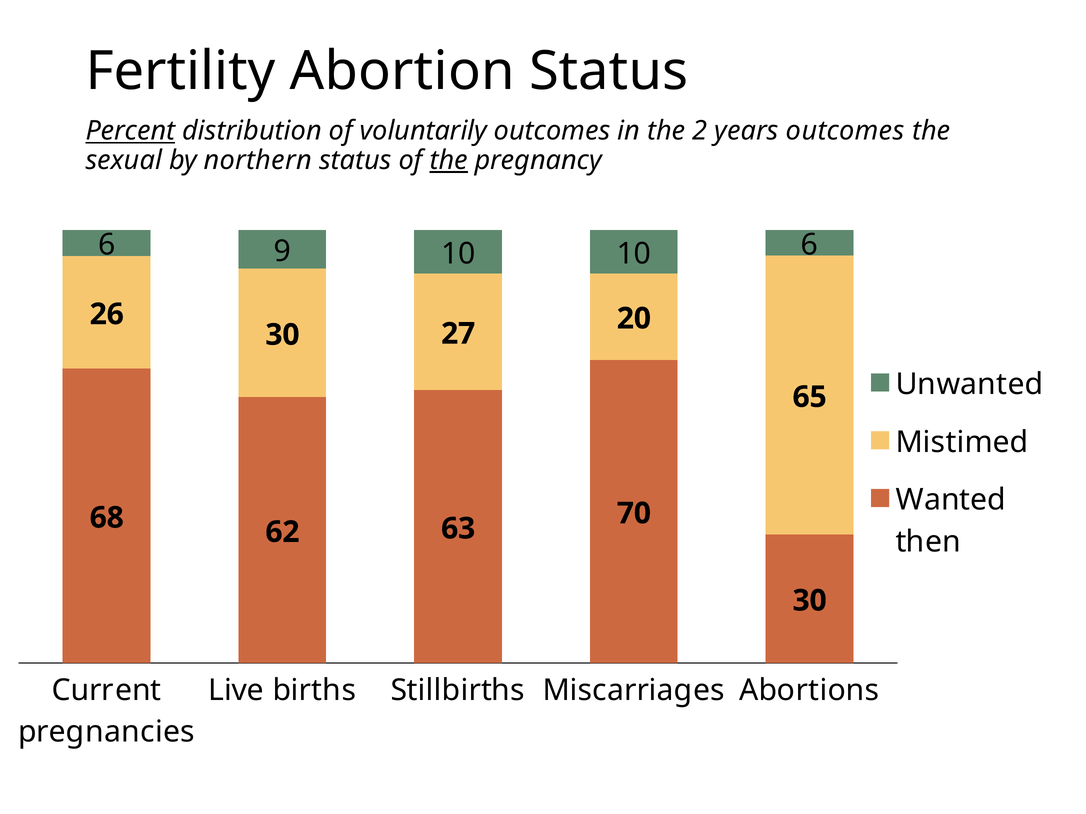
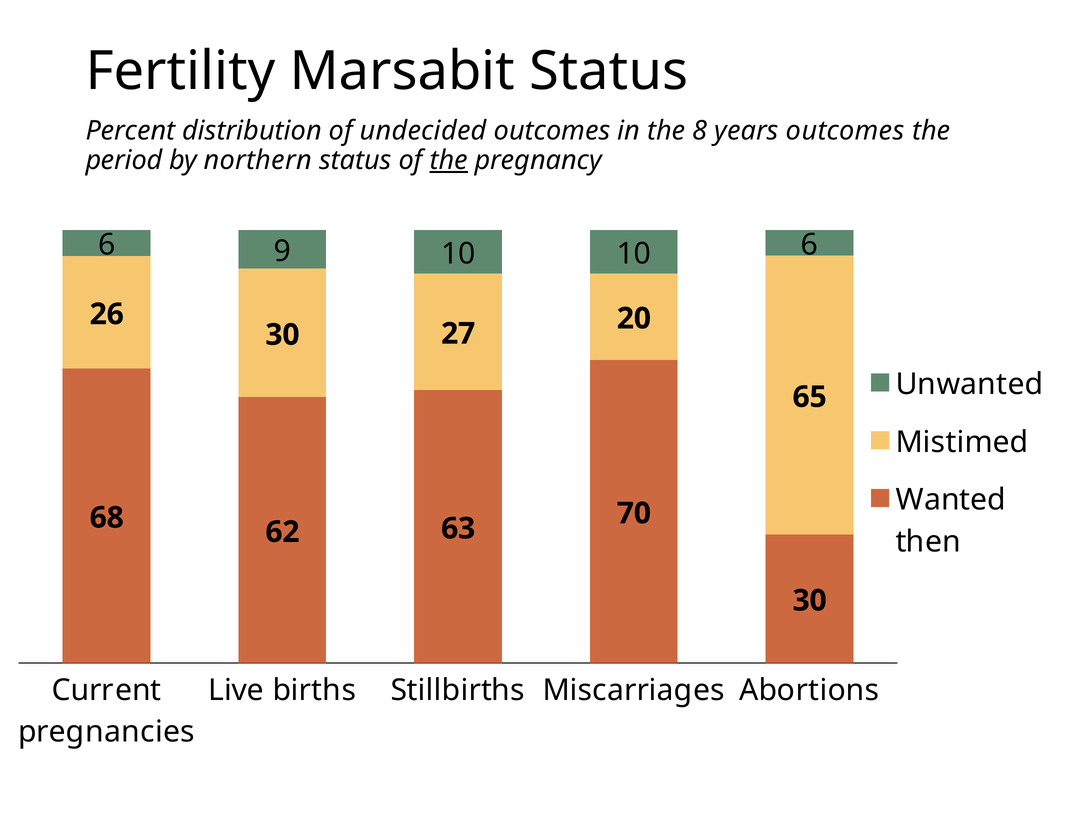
Abortion: Abortion -> Marsabit (402, 72)
Percent underline: present -> none (130, 131)
voluntarily: voluntarily -> undecided (423, 131)
2: 2 -> 8 (700, 131)
sexual: sexual -> period (124, 160)
